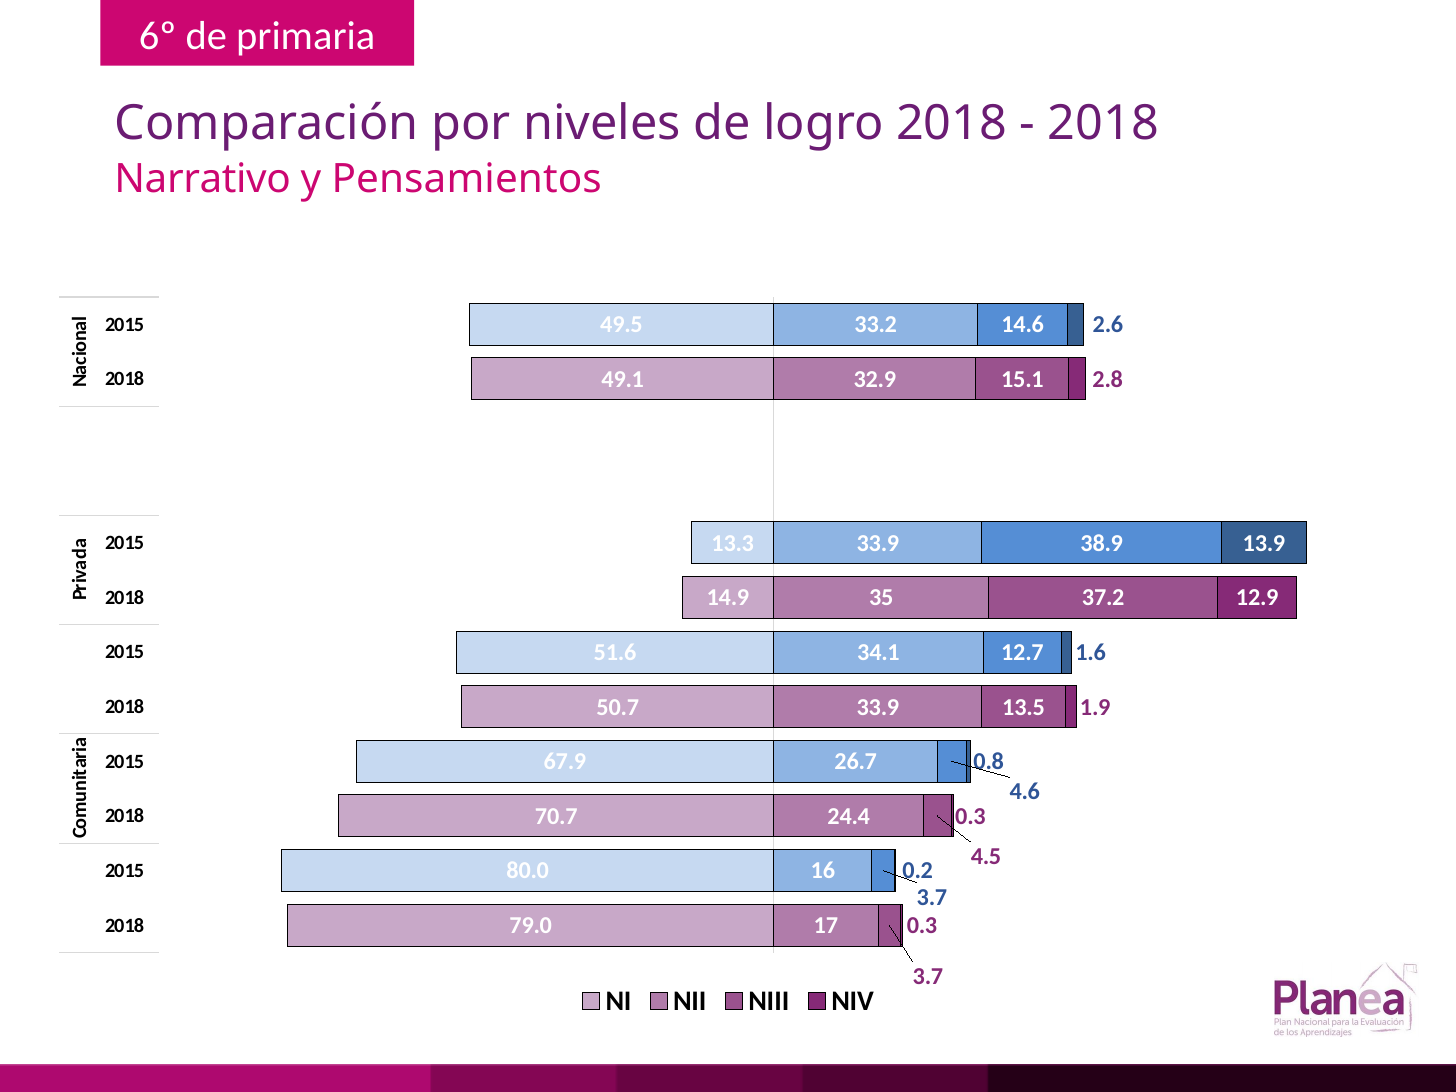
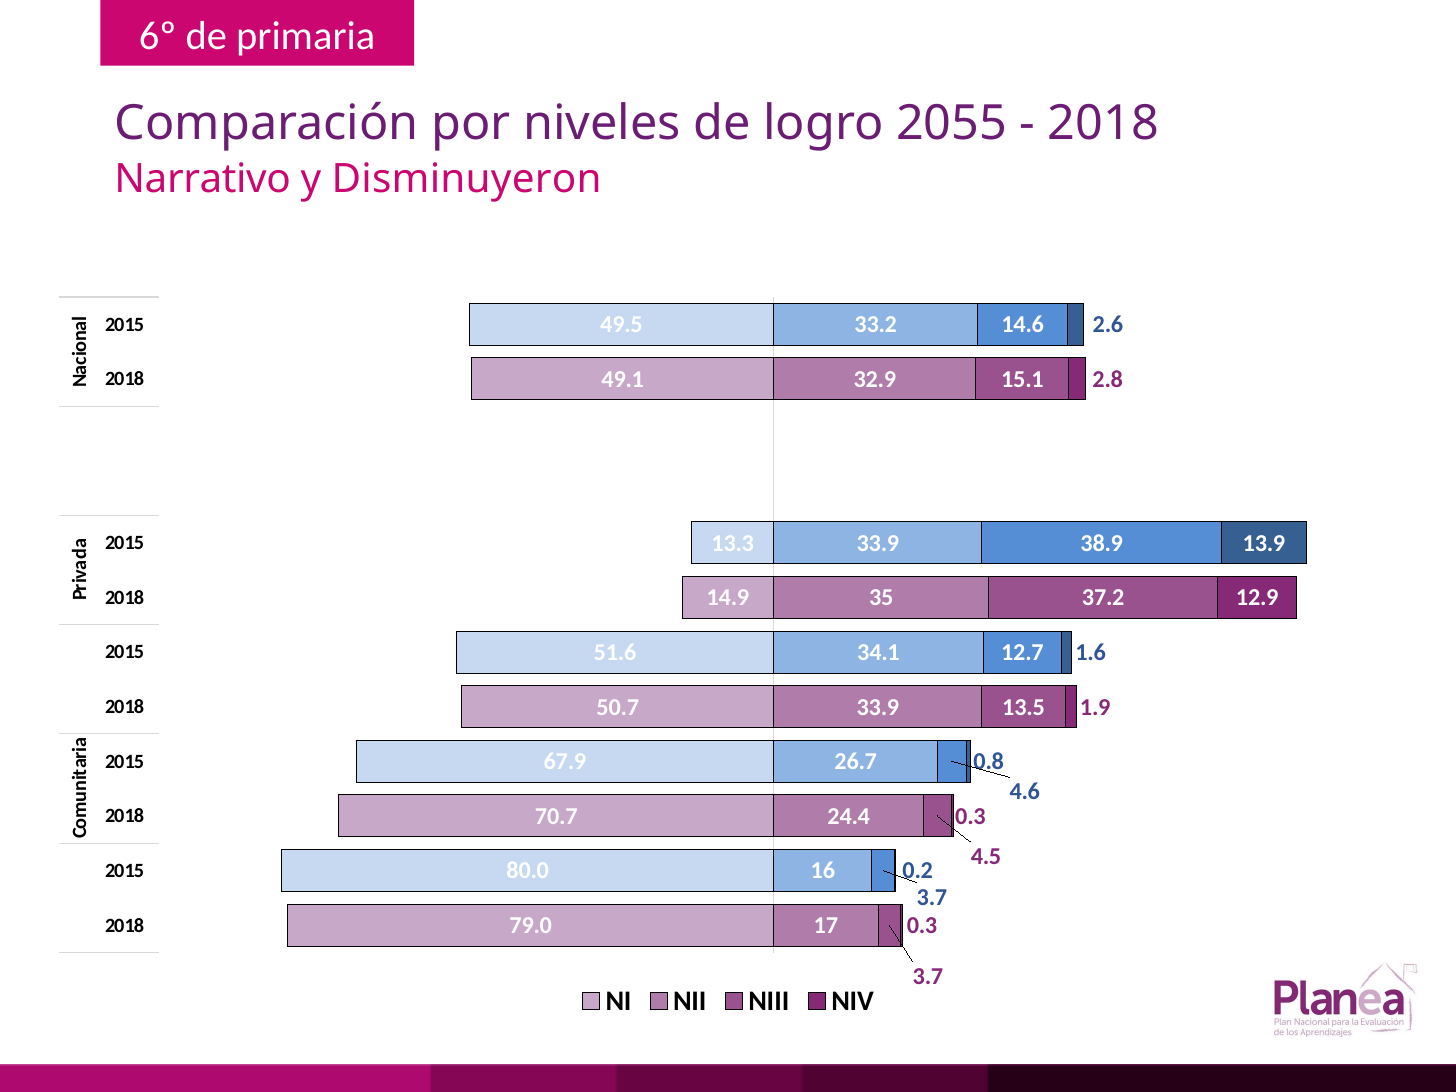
logro 2018: 2018 -> 2055 (952, 123)
Pensamientos: Pensamientos -> Disminuyeron (467, 179)
